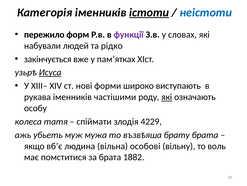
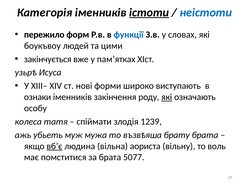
функції colour: purple -> blue (129, 34)
набували: набували -> боукъвоу (42, 46)
рідко: рідко -> цими (112, 46)
Исуса underline: present -> none (50, 72)
рукава: рукава -> ознаки (38, 97)
частішими: частішими -> закінчення (115, 97)
4229: 4229 -> 1239 (151, 121)
вб’є underline: none -> present (54, 146)
особові: особові -> аориста (145, 146)
1882: 1882 -> 5077 (134, 157)
